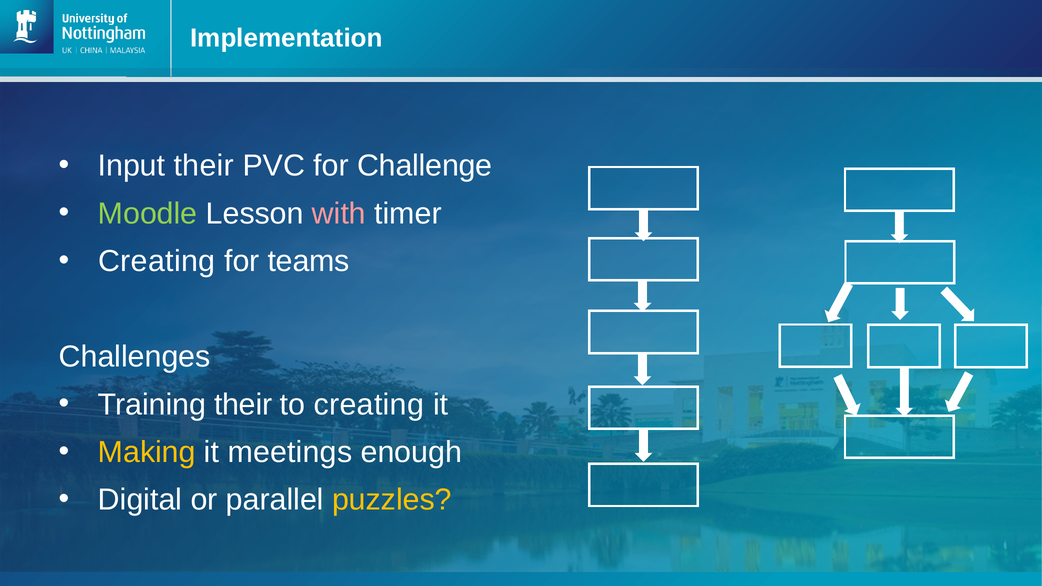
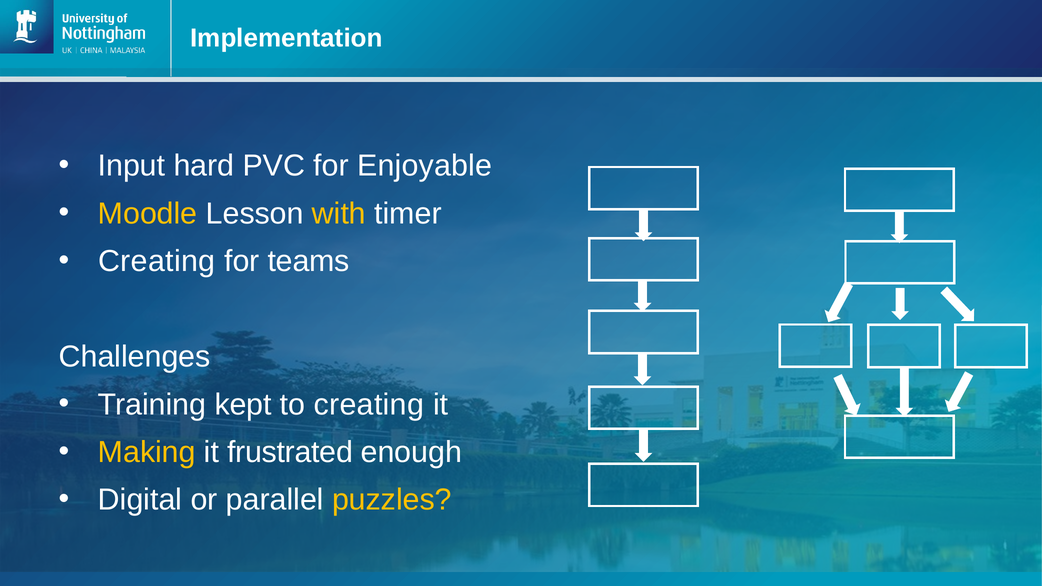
Input their: their -> hard (204, 166)
Challenge: Challenge -> Enjoyable (425, 166)
Moodle colour: light green -> yellow (148, 214)
with colour: pink -> yellow (339, 214)
Training their: their -> kept (243, 405)
meetings: meetings -> frustrated (290, 452)
